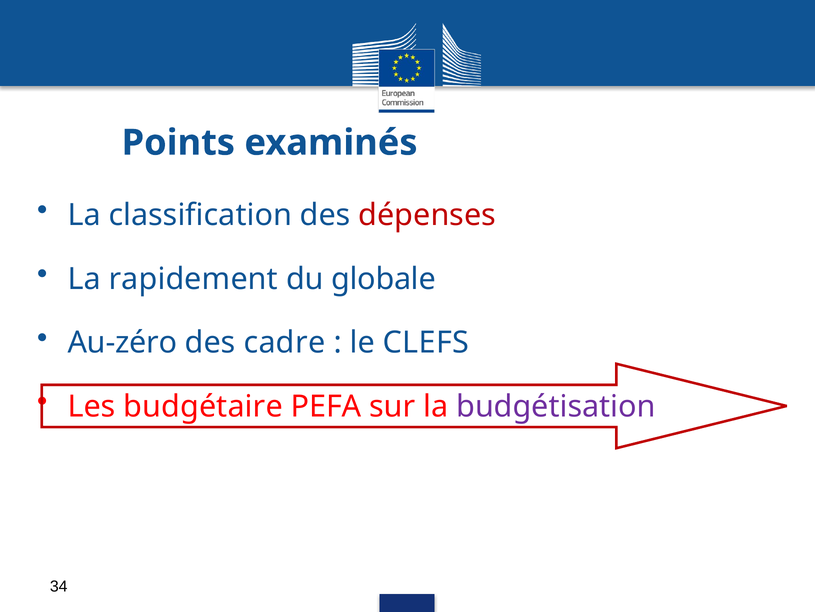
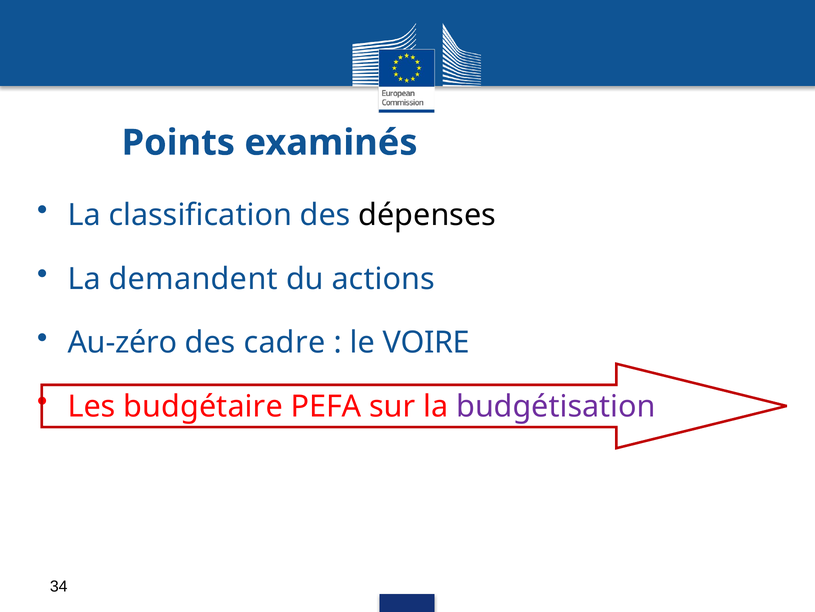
dépenses colour: red -> black (427, 215)
rapidement: rapidement -> demandent (193, 279)
globale: globale -> actions (383, 279)
CLEFS: CLEFS -> VOIRE (426, 342)
